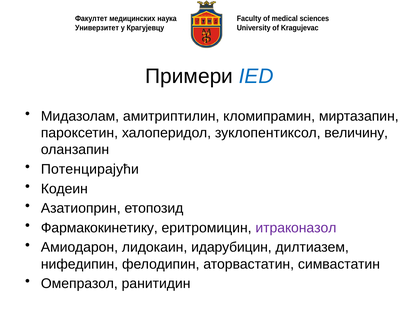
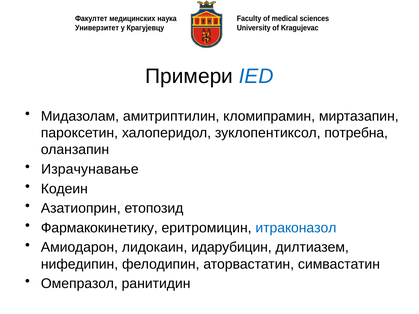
величину: величину -> потребна (356, 133)
Потенцирајући: Потенцирајући -> Израчунавање (90, 169)
итраконазол colour: purple -> blue (296, 228)
